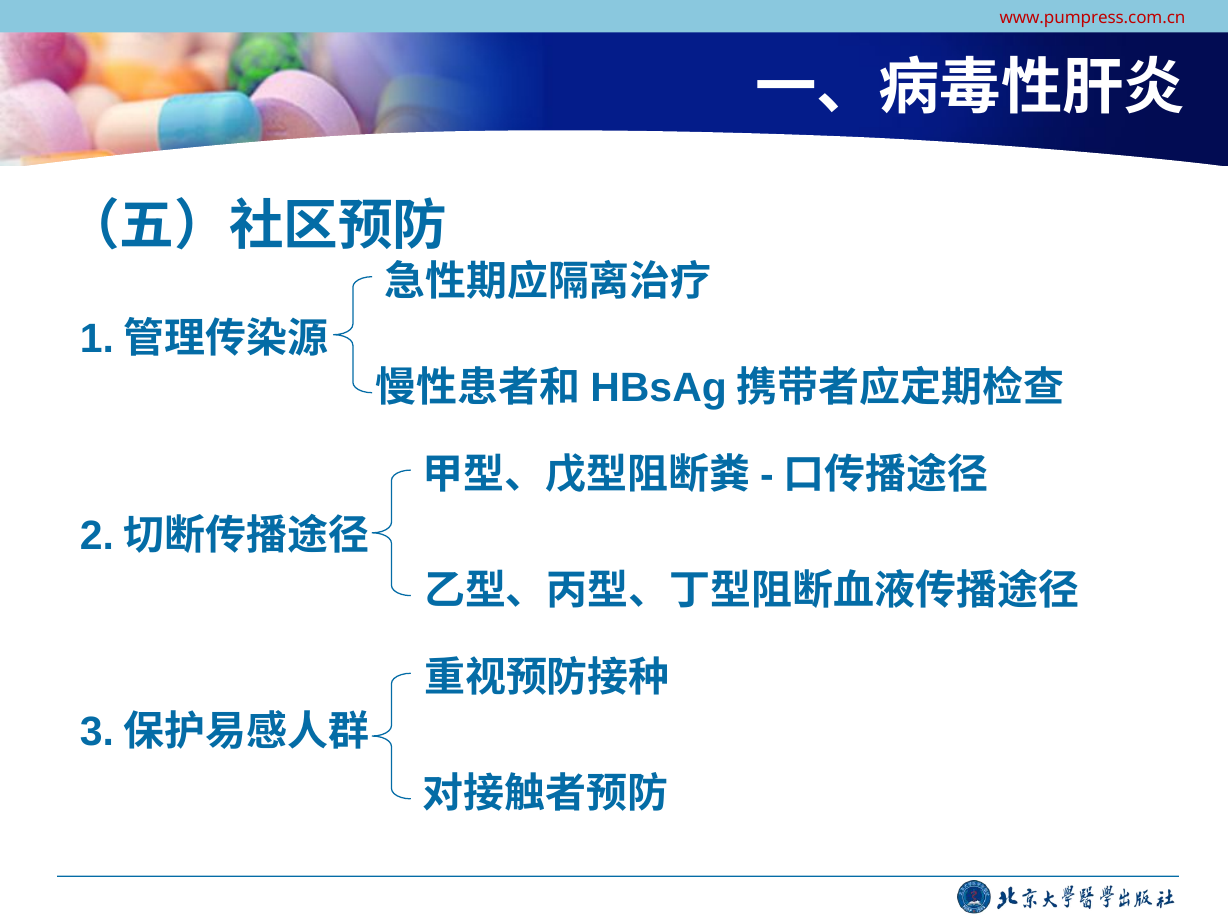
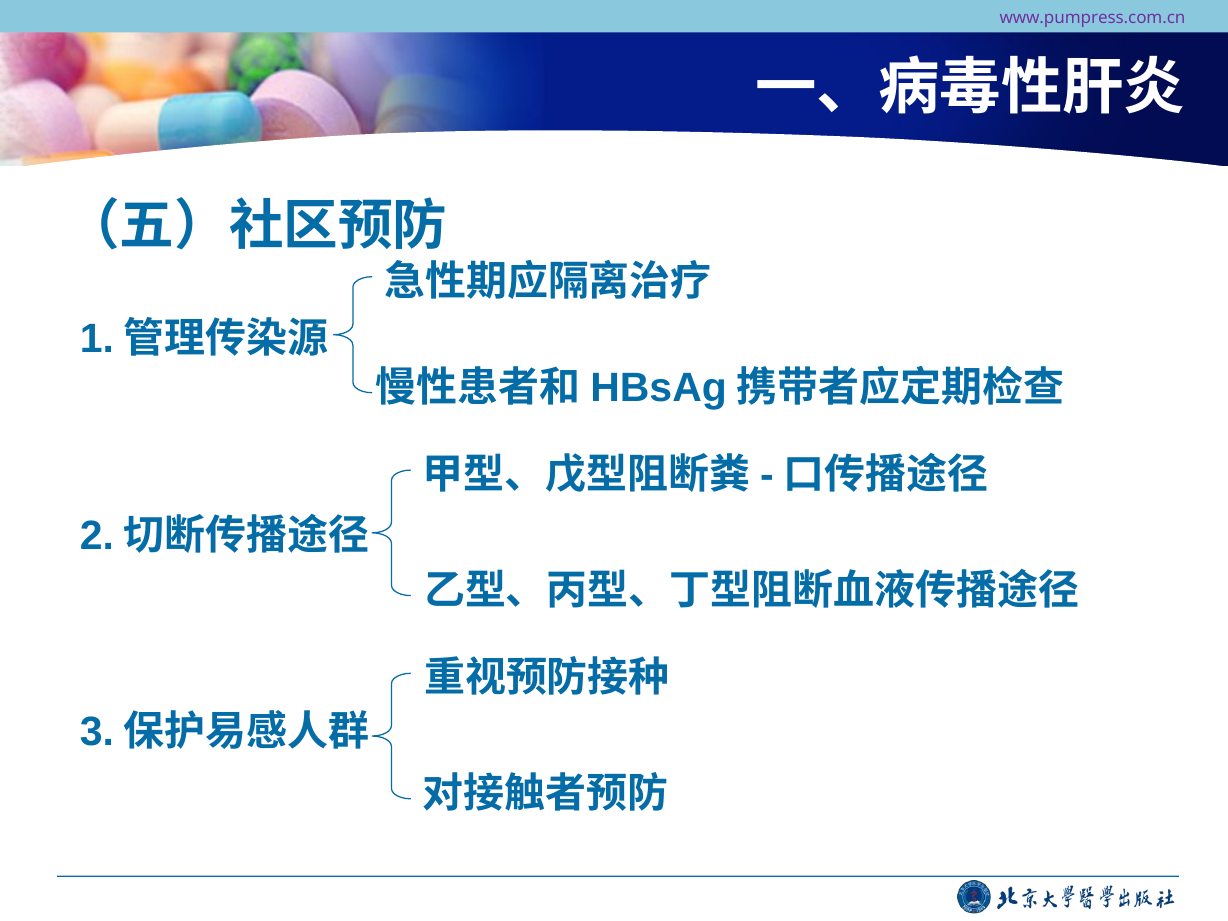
www.pumpress.com.cn colour: red -> purple (1092, 17)
